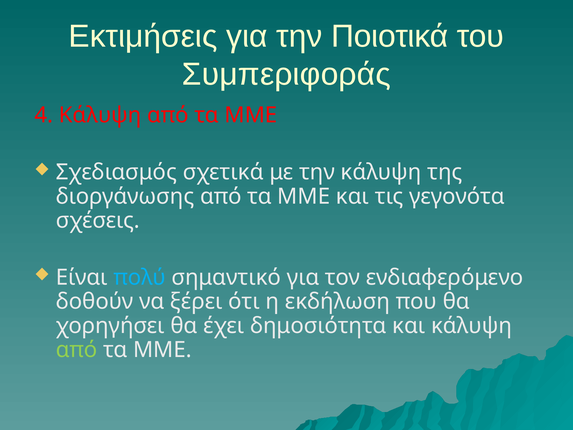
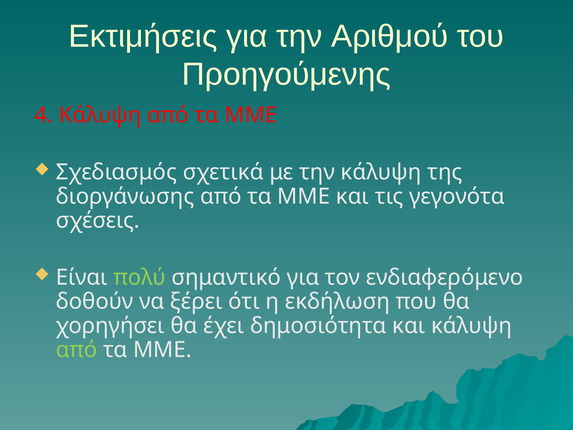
Ποιοτικά: Ποιοτικά -> Αριθμού (390, 36)
Συμπεριφοράς: Συμπεριφοράς -> Προηγούμενης (286, 74)
πολύ colour: light blue -> light green (140, 277)
